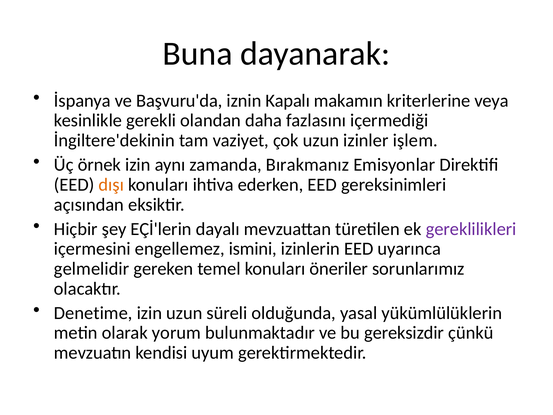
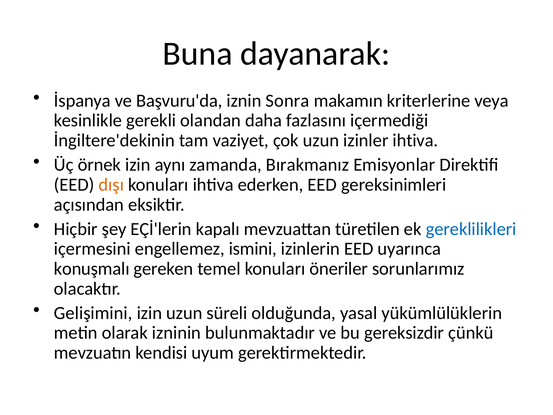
Kapalı: Kapalı -> Sonra (288, 101)
izinler işlem: işlem -> ihtiva (415, 140)
dayalı: dayalı -> kapalı (218, 229)
gereklilikleri colour: purple -> blue (471, 229)
gelmelidir: gelmelidir -> konuşmalı (92, 269)
Denetime: Denetime -> Gelişimini (93, 313)
yorum: yorum -> izninin (176, 333)
